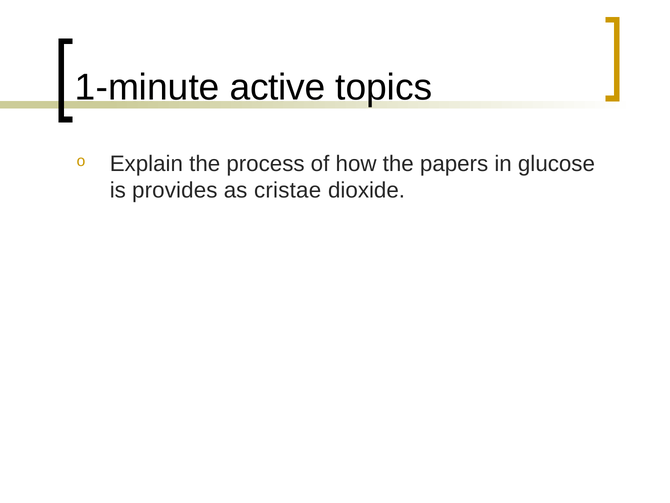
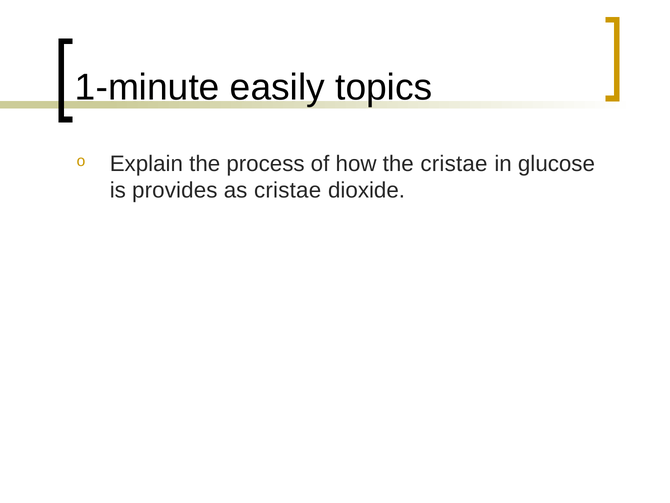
active: active -> easily (277, 88)
the papers: papers -> cristae (454, 163)
